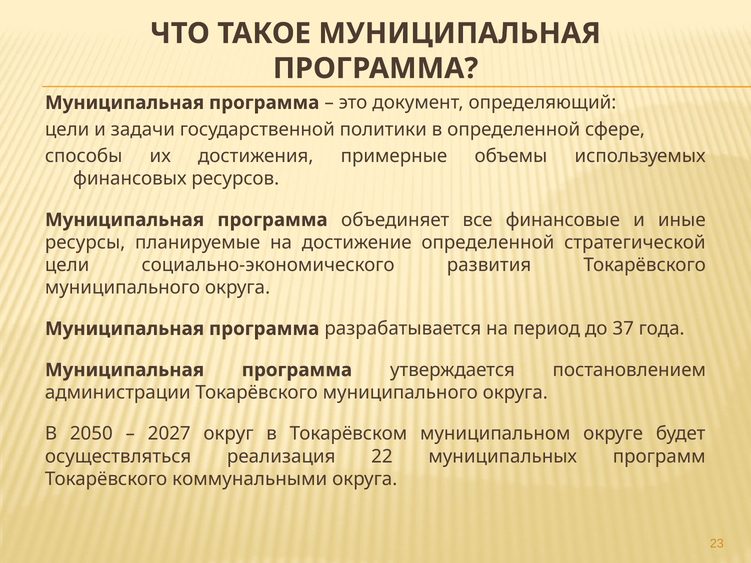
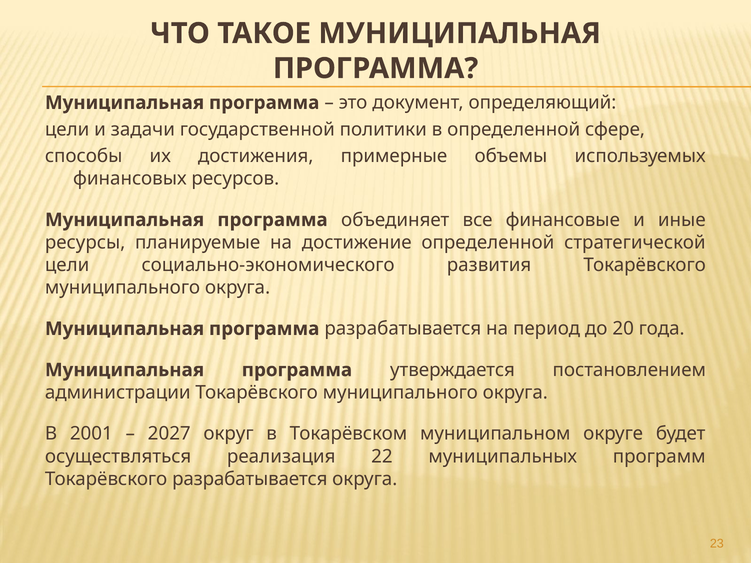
37: 37 -> 20 (623, 329)
2050: 2050 -> 2001 (91, 434)
Токарёвского коммунальными: коммунальными -> разрабатывается (250, 479)
